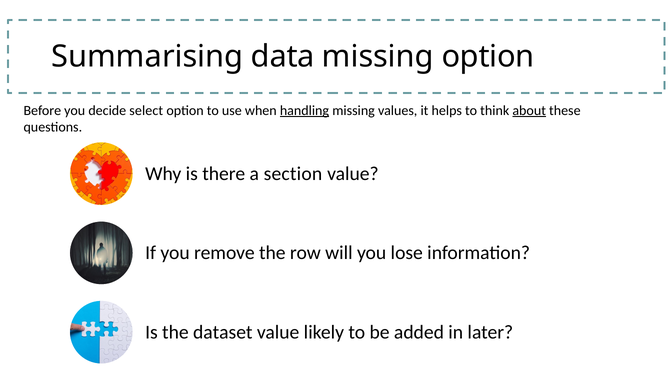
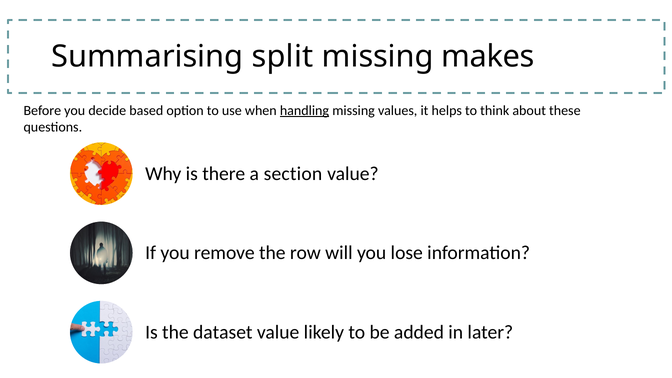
data: data -> split (282, 56)
missing option: option -> makes (488, 56)
select: select -> based (146, 110)
about underline: present -> none (529, 110)
